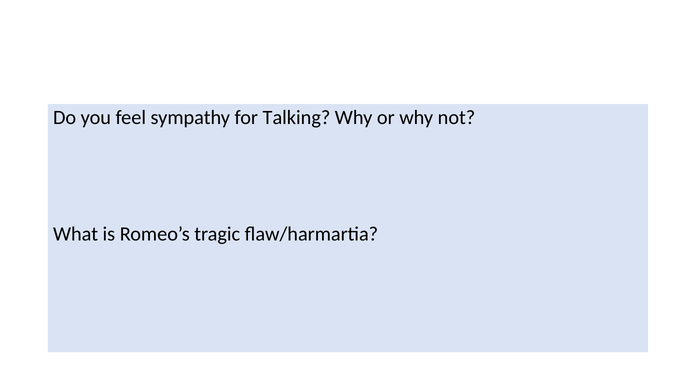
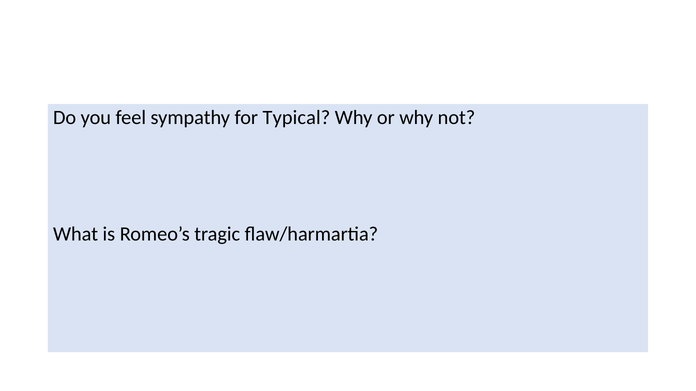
Talking: Talking -> Typical (296, 118)
